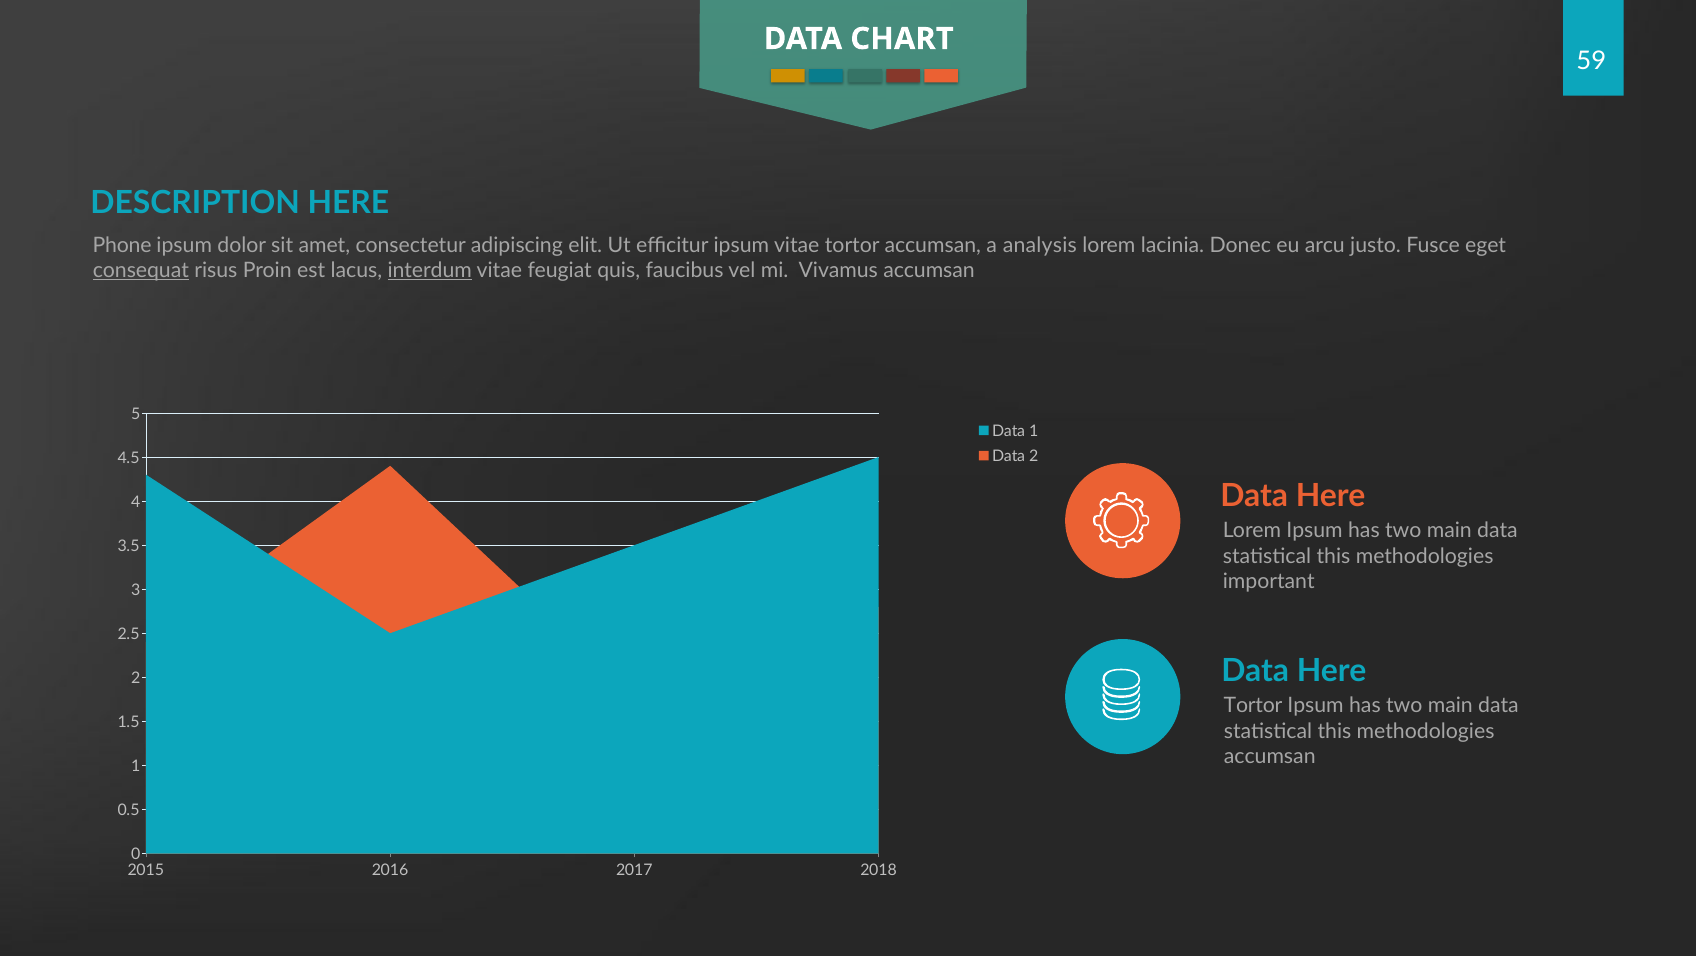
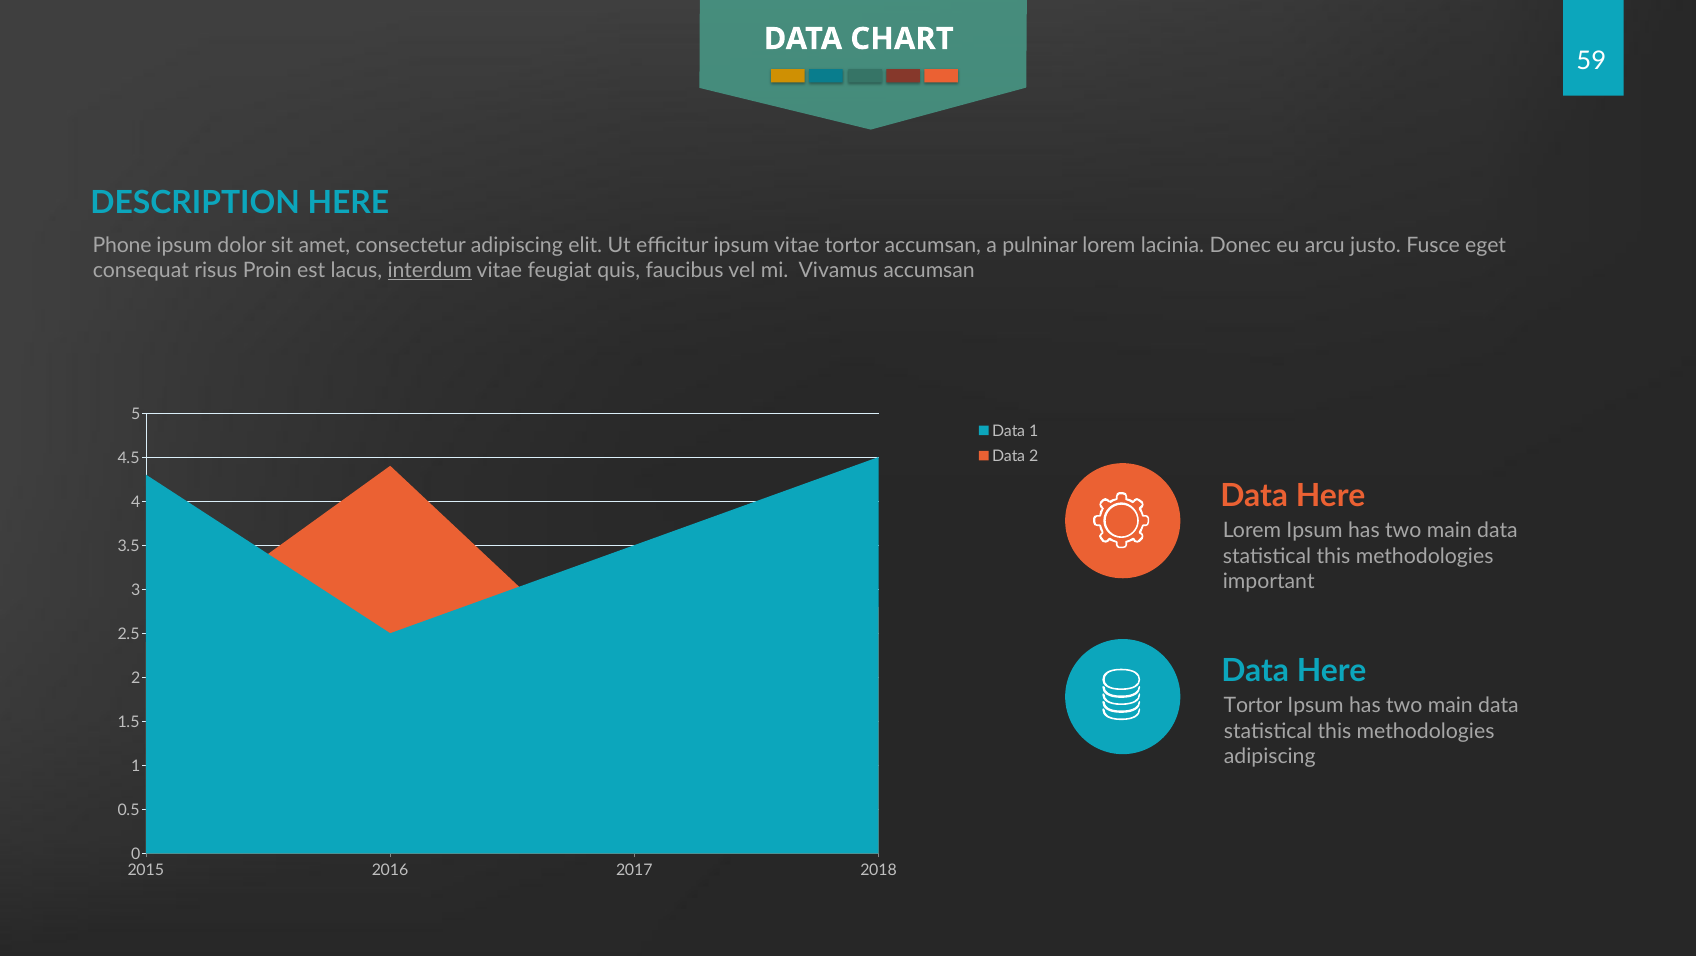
analysis: analysis -> pulninar (1040, 245)
consequat underline: present -> none (141, 271)
accumsan: accumsan -> adipiscing (1270, 757)
